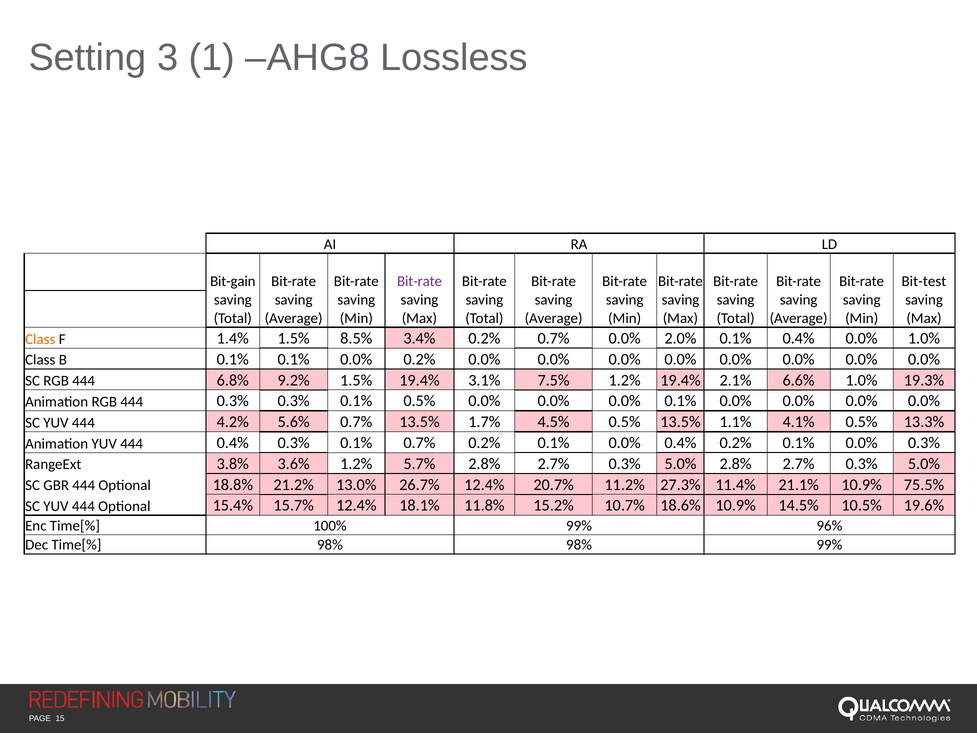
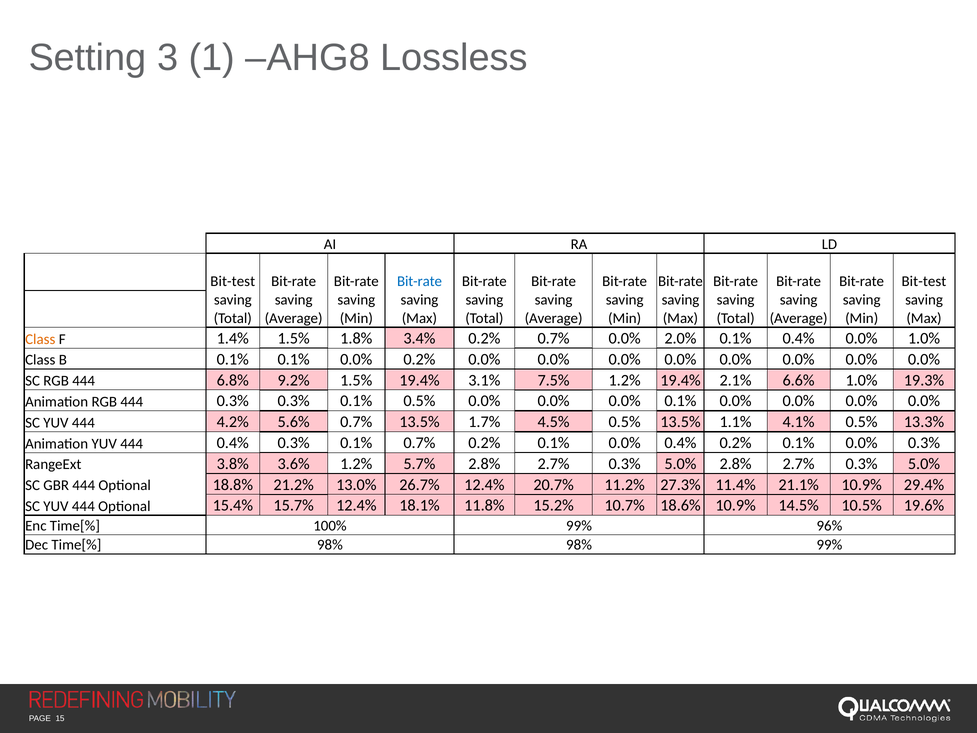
Bit-gain: Bit-gain -> Bit-test (233, 281)
Bit-rate colour: purple -> blue (420, 281)
8.5%: 8.5% -> 1.8% (356, 338)
75.5%: 75.5% -> 29.4% (924, 484)
